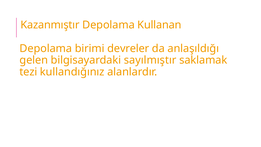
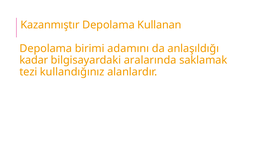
devreler: devreler -> adamını (128, 48)
gelen: gelen -> kadar (34, 60)
sayılmıştır: sayılmıştır -> aralarında (150, 60)
